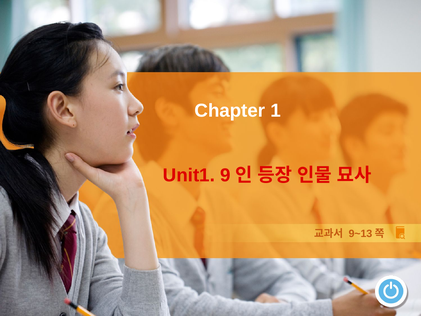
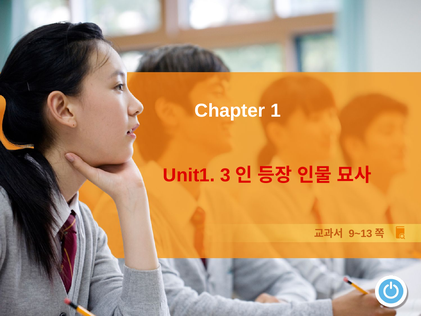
9: 9 -> 3 (225, 175)
